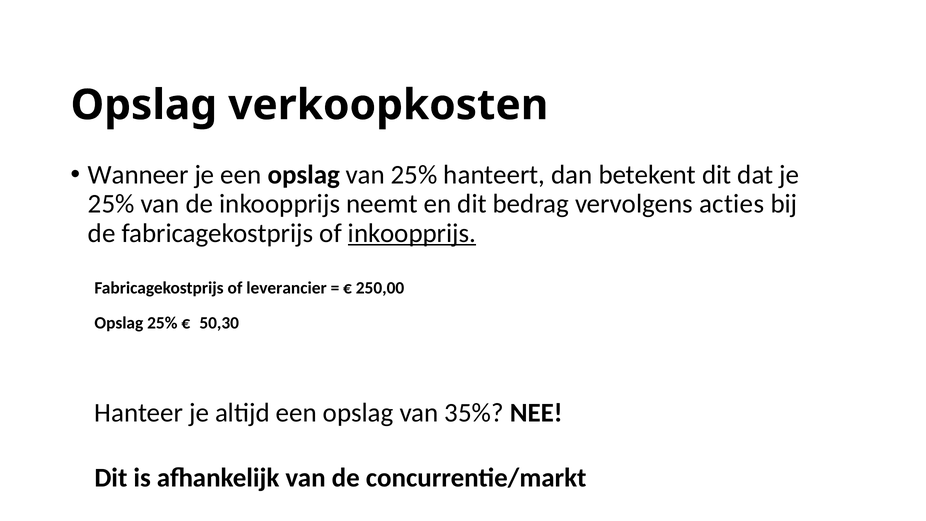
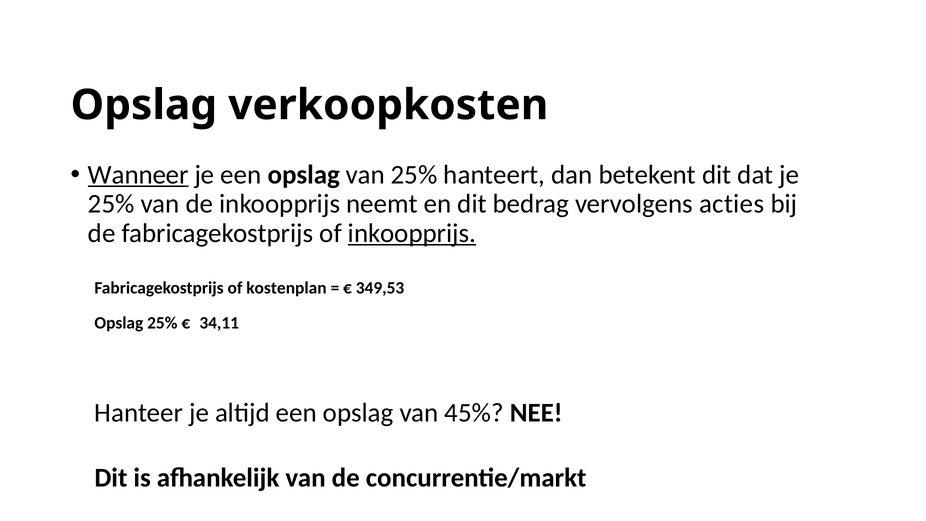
Wanneer underline: none -> present (138, 175)
leverancier: leverancier -> kostenplan (286, 288)
250,00: 250,00 -> 349,53 (380, 288)
50,30: 50,30 -> 34,11 (219, 323)
35%: 35% -> 45% (474, 413)
